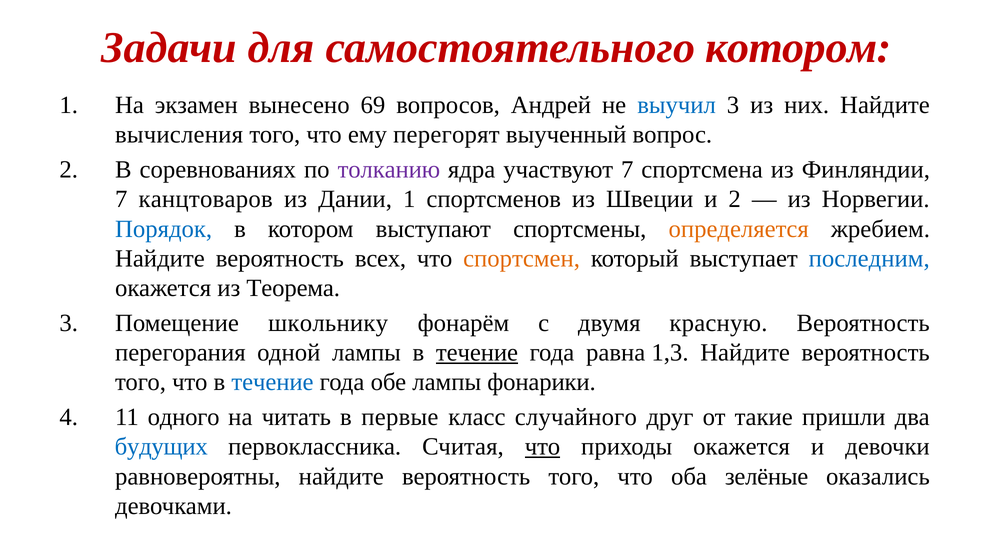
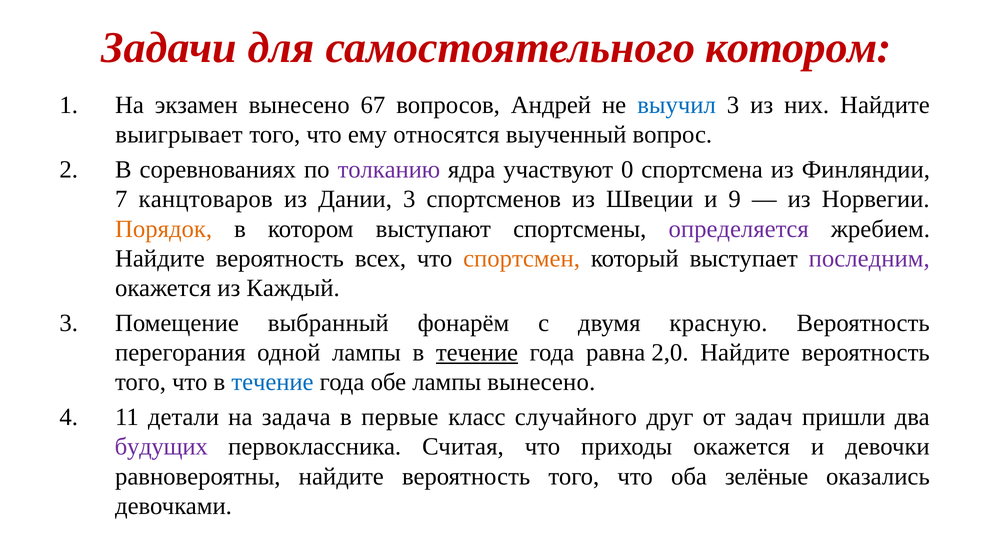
69: 69 -> 67 (373, 105)
вычисления: вычисления -> выигрывает (179, 135)
перегорят: перегорят -> относятся (446, 135)
участвуют 7: 7 -> 0 (627, 169)
Дании 1: 1 -> 3 (409, 199)
и 2: 2 -> 9 (735, 199)
Порядок colour: blue -> orange (164, 229)
определяется colour: orange -> purple (739, 229)
последним colour: blue -> purple (869, 259)
Теорема: Теорема -> Каждый (293, 288)
школьнику: школьнику -> выбранный (328, 323)
1,3: 1,3 -> 2,0 (670, 353)
лампы фонарики: фонарики -> вынесено (541, 382)
одного: одного -> детали (184, 417)
читать: читать -> задача (296, 417)
такие: такие -> задач (764, 417)
будущих colour: blue -> purple (161, 447)
что underline: present -> none (543, 447)
